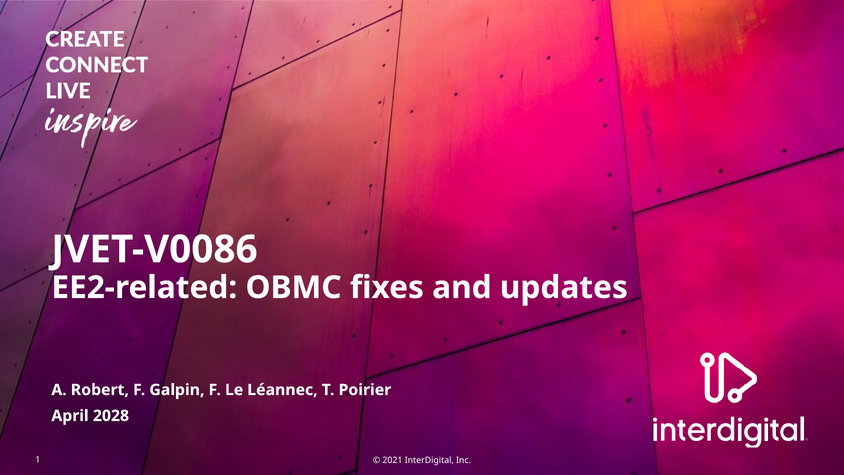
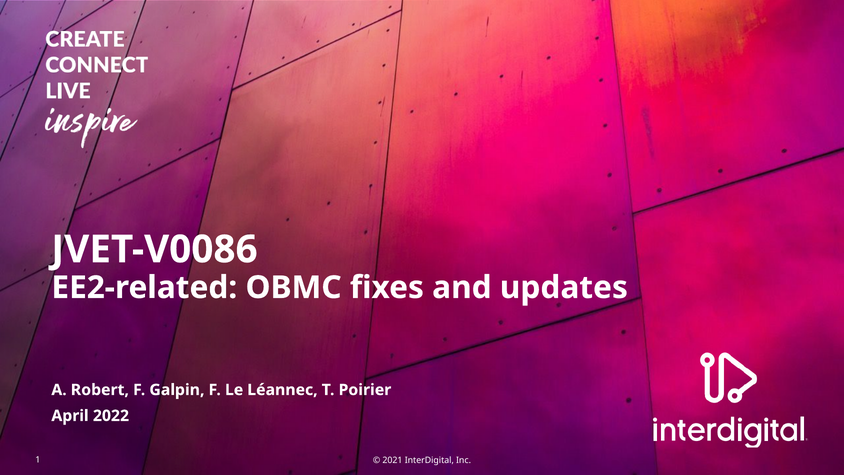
2028: 2028 -> 2022 (111, 416)
